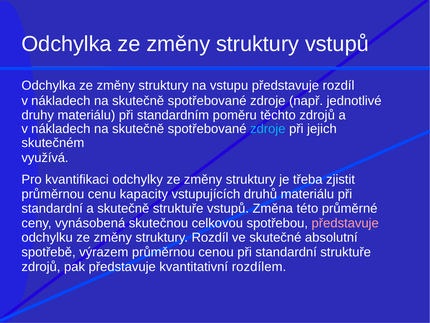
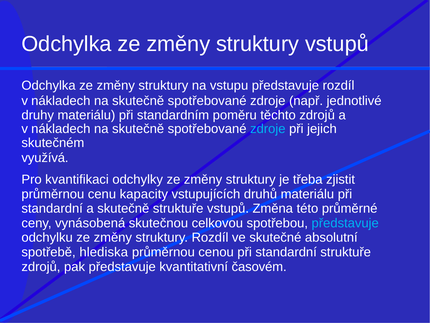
představuje colour: pink -> light blue (345, 223)
výrazem: výrazem -> hlediska (104, 252)
rozdílem: rozdílem -> časovém (259, 266)
